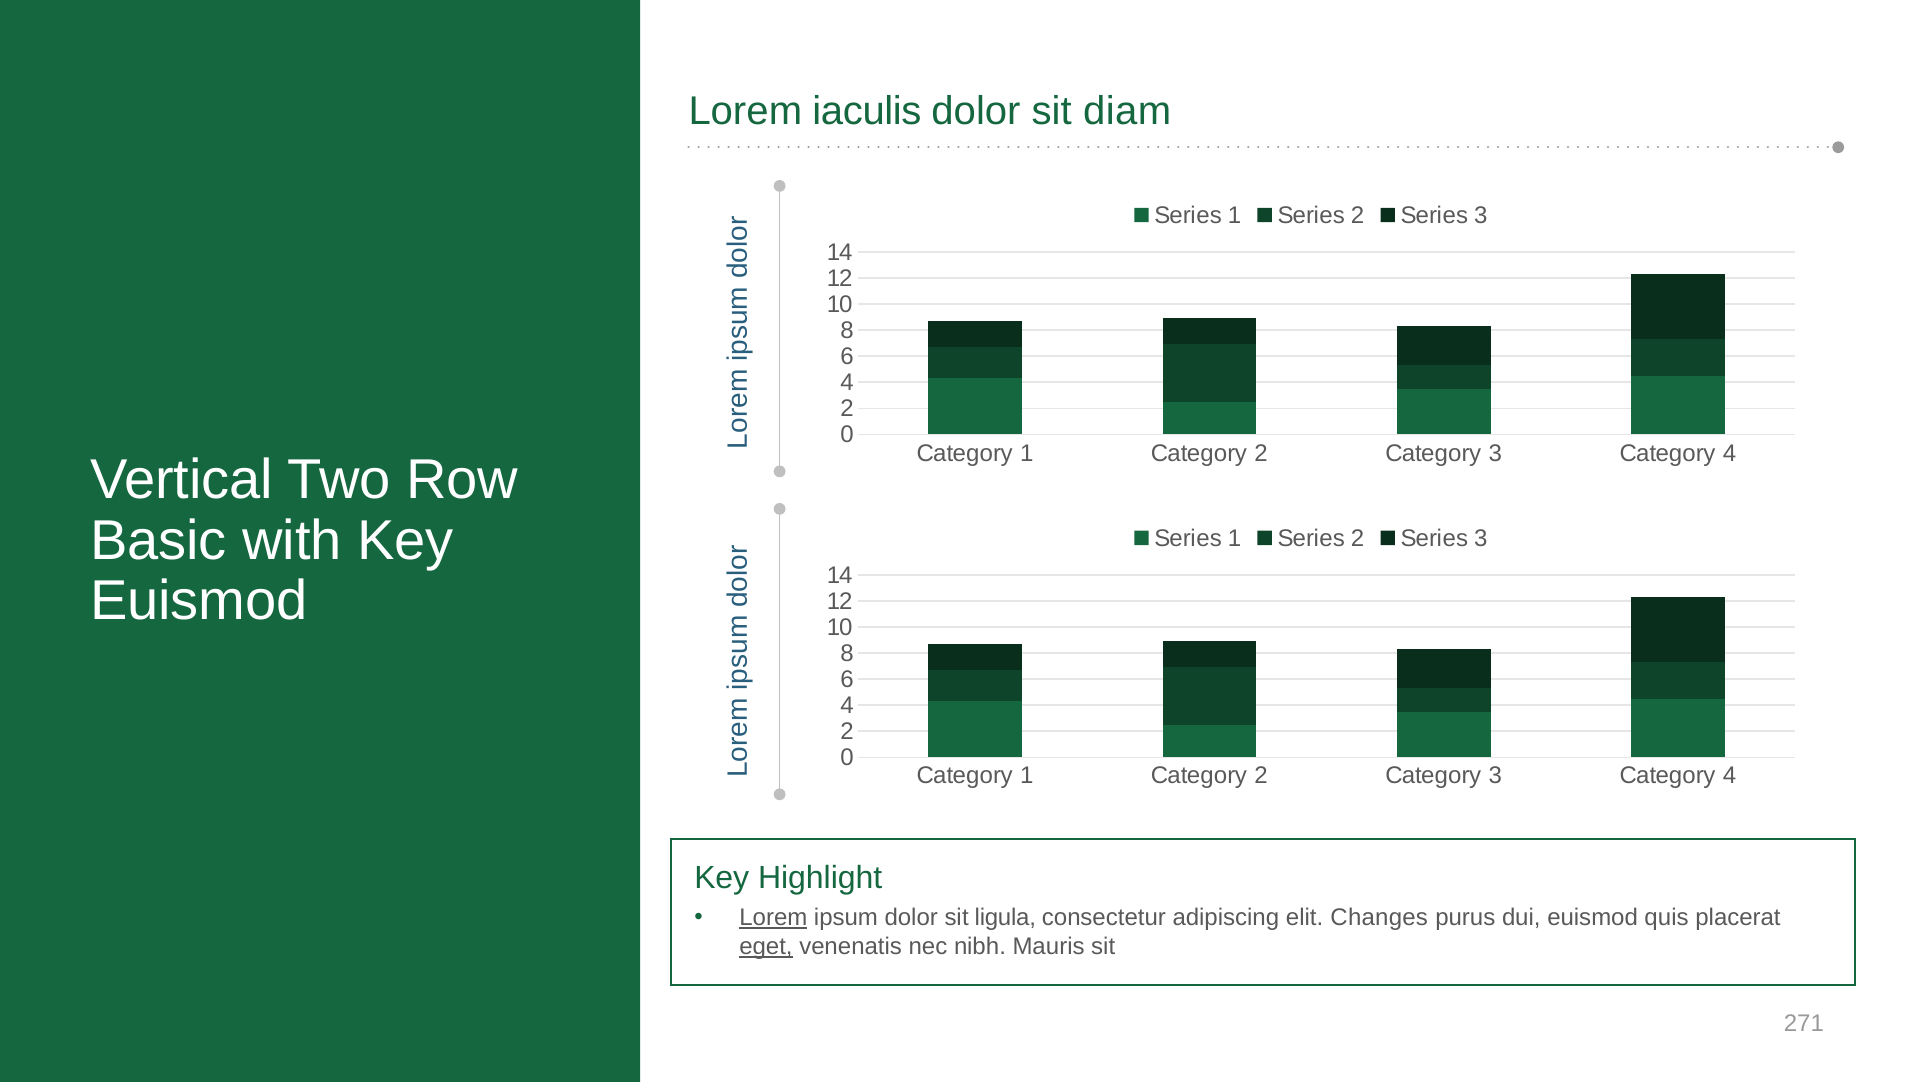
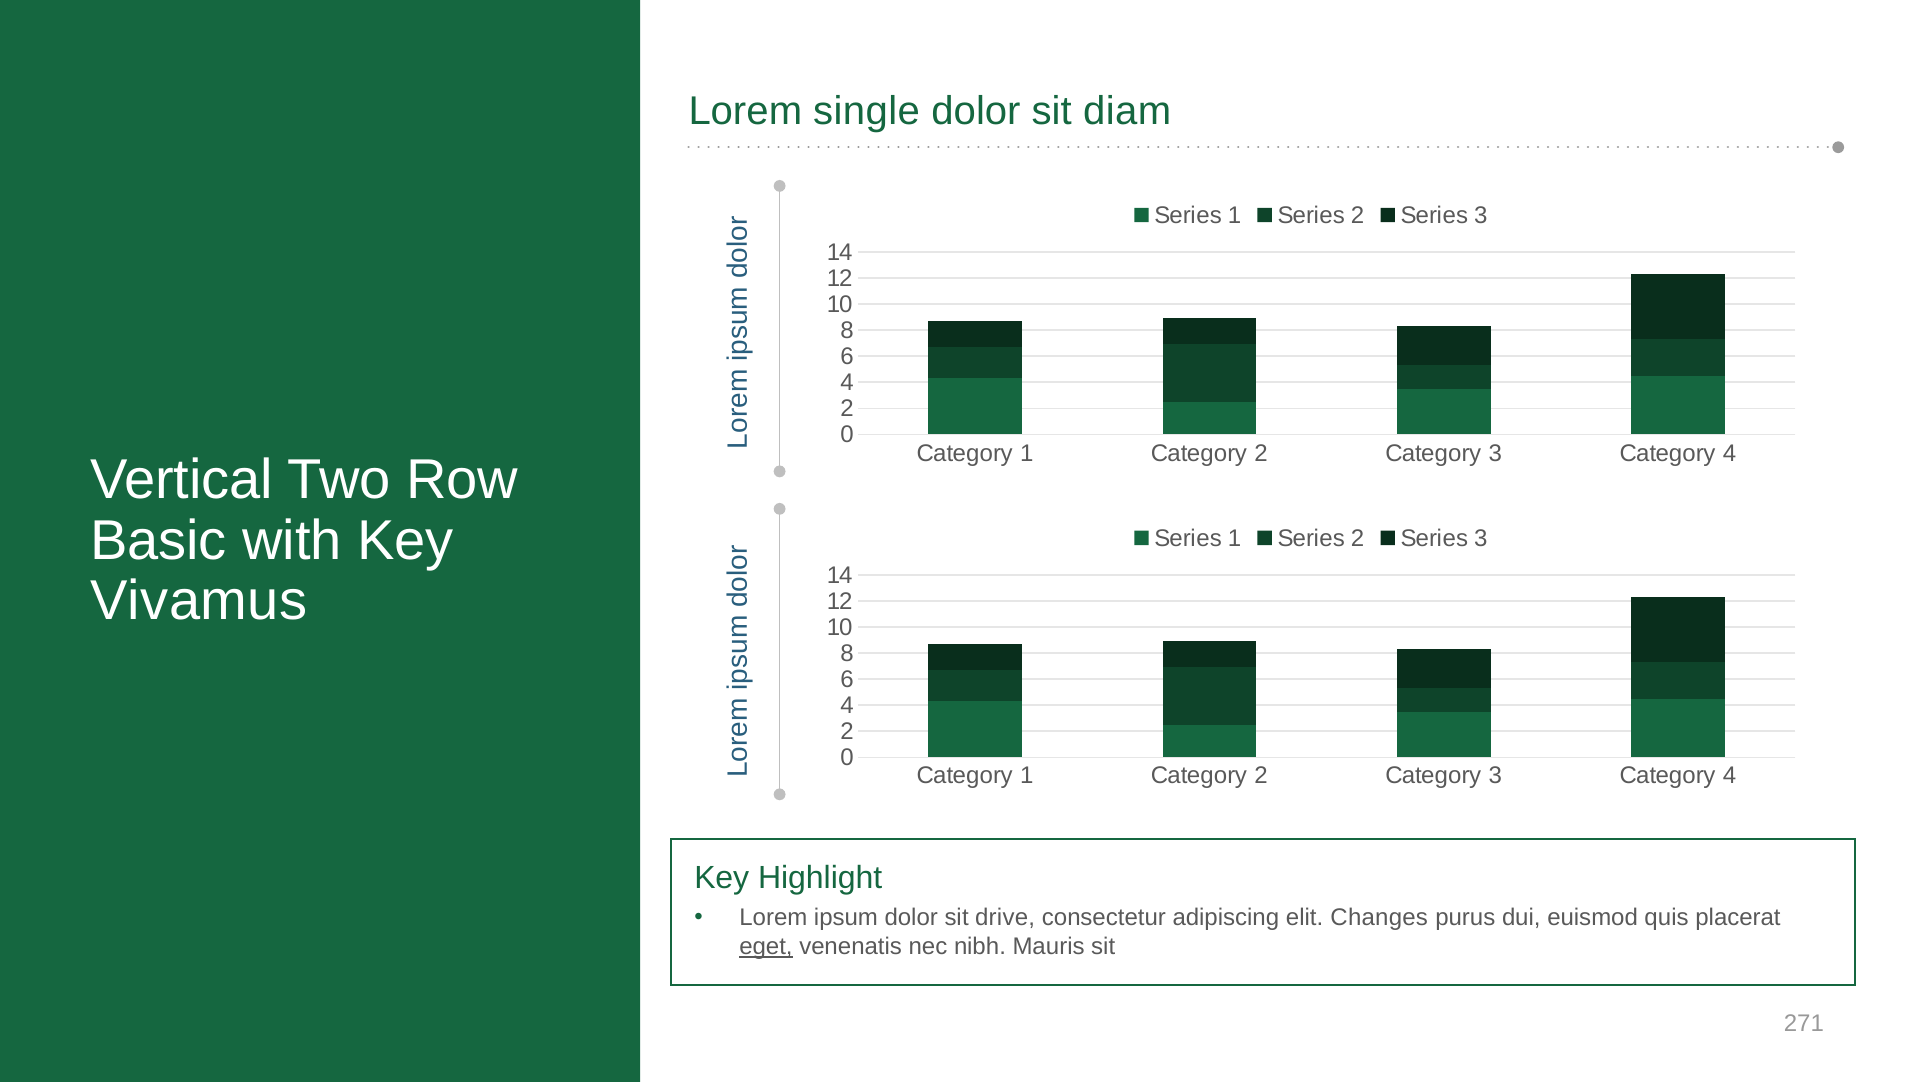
iaculis: iaculis -> single (867, 111)
Euismod: Euismod -> Vivamus (199, 601)
Lorem underline: present -> none (773, 918)
ligula: ligula -> drive (1005, 918)
